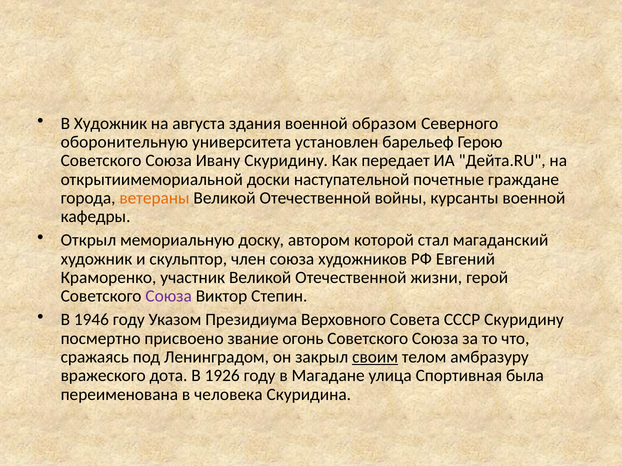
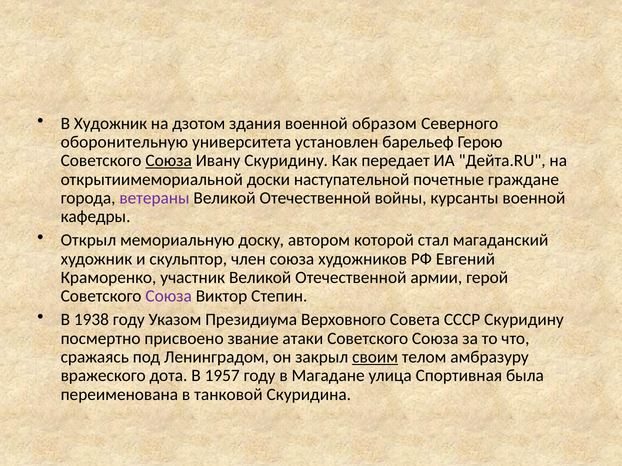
августа: августа -> дзотом (199, 124)
Союза underline: none -> present (169, 161)
ветераны colour: orange -> purple (154, 198)
жизни: жизни -> армии (436, 278)
1946: 1946 -> 1938 (91, 320)
огонь: огонь -> атаки (303, 339)
1926: 1926 -> 1957 (222, 376)
человека: человека -> танковой (228, 395)
